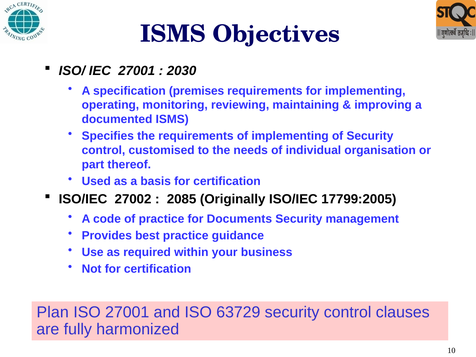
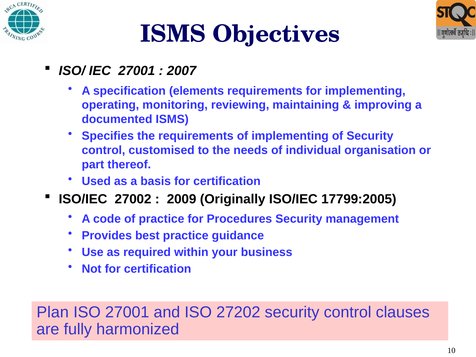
2030: 2030 -> 2007 (182, 71)
premises: premises -> elements (197, 91)
2085: 2085 -> 2009 (182, 199)
Documents: Documents -> Procedures (239, 219)
63729: 63729 -> 27202 (238, 312)
